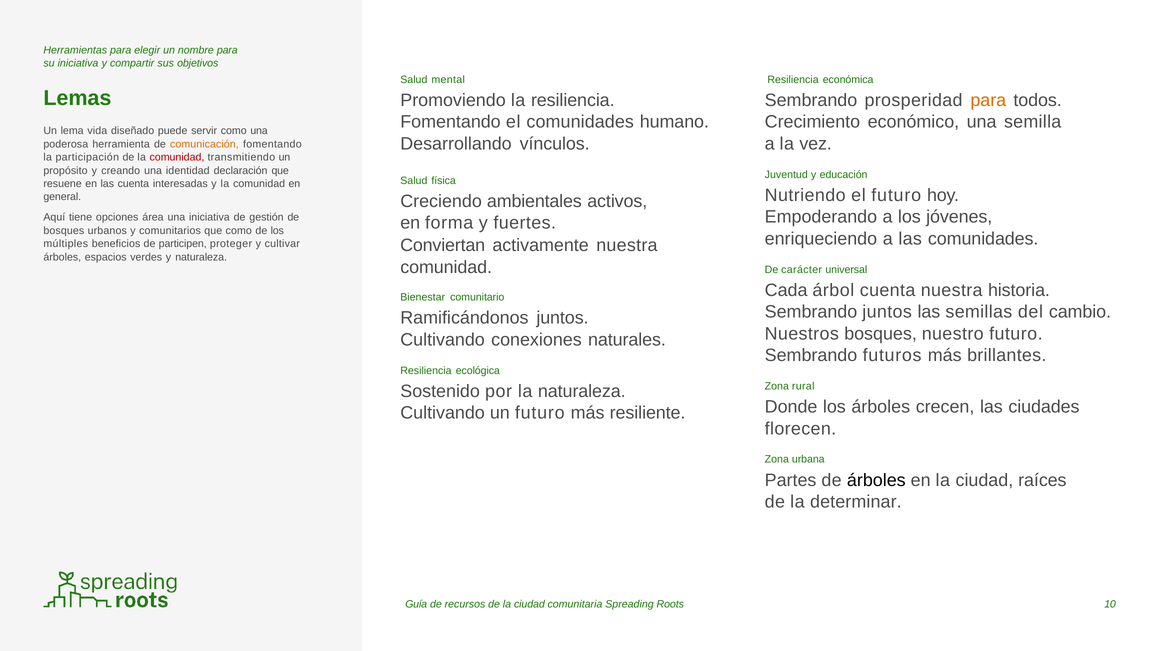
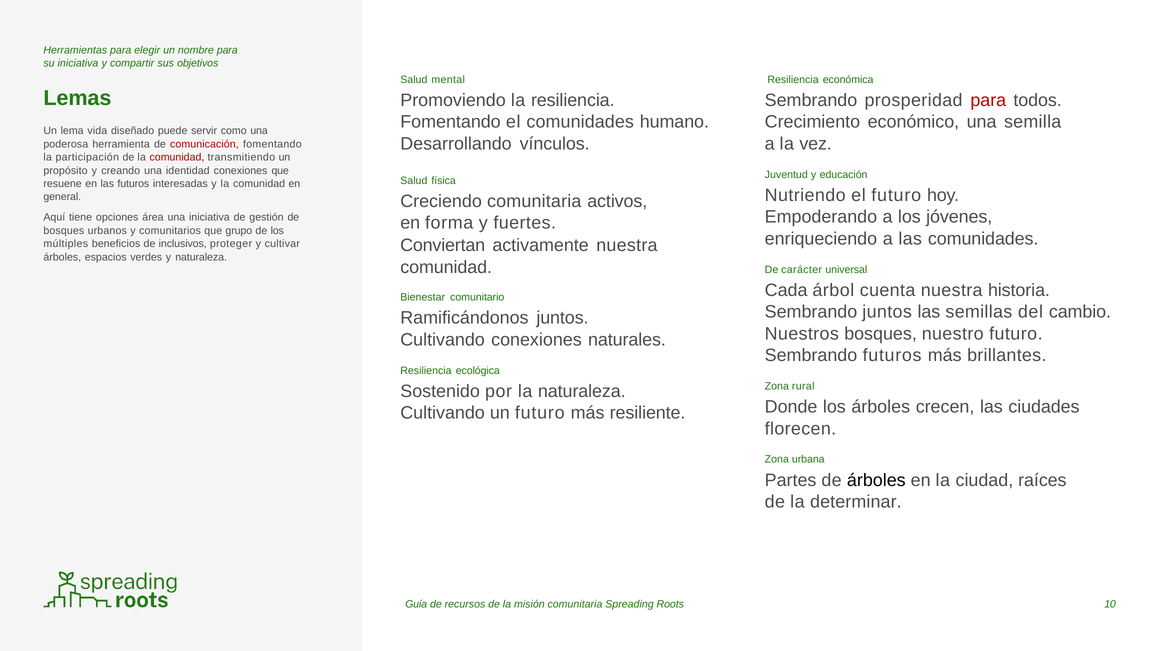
para colour: orange -> red (988, 100)
comunicación colour: orange -> red (204, 144)
identidad declaración: declaración -> conexiones (241, 171)
las cuenta: cuenta -> futuros (133, 184)
Creciendo ambientales: ambientales -> comunitaria (534, 201)
que como: como -> grupo (239, 231)
participen: participen -> inclusivos (183, 244)
de la ciudad: ciudad -> misión (529, 604)
